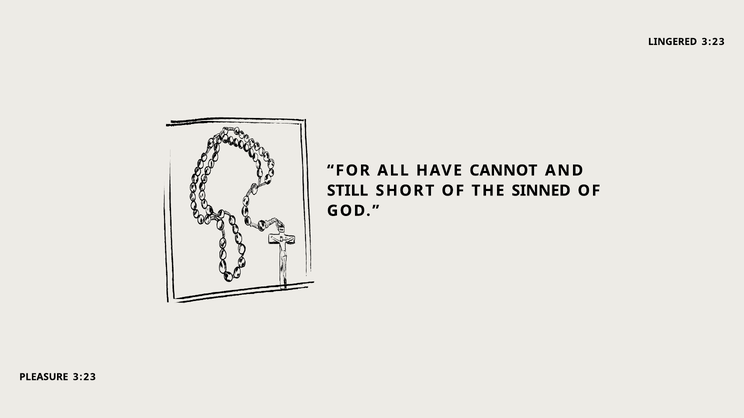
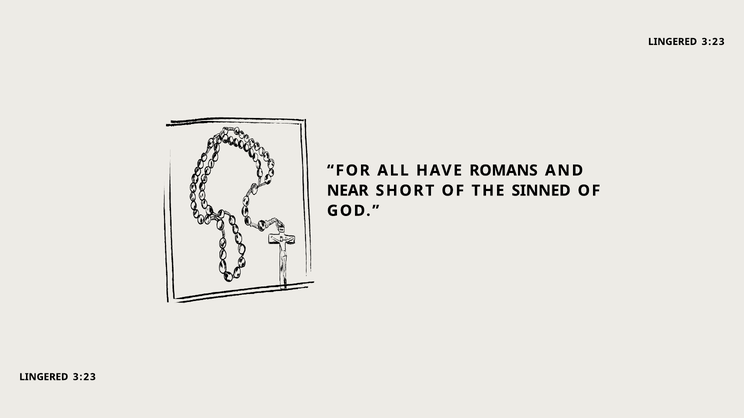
CANNOT: CANNOT -> ROMANS (504, 171)
STILL: STILL -> NEAR (348, 191)
PLEASURE: PLEASURE -> LINGERED (44, 377)
